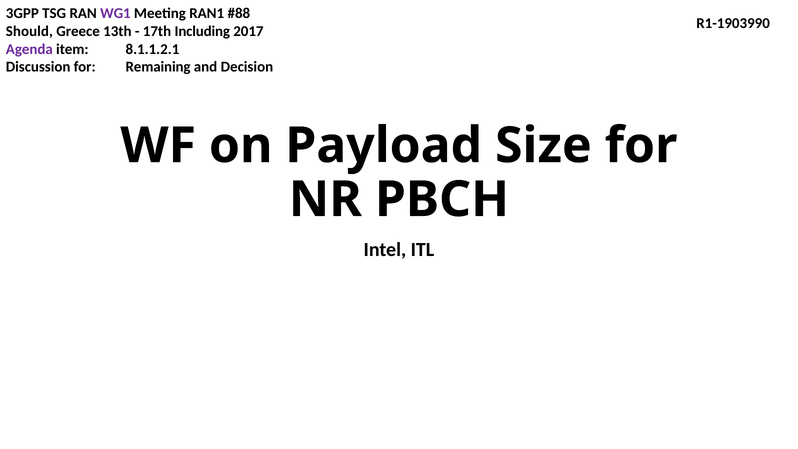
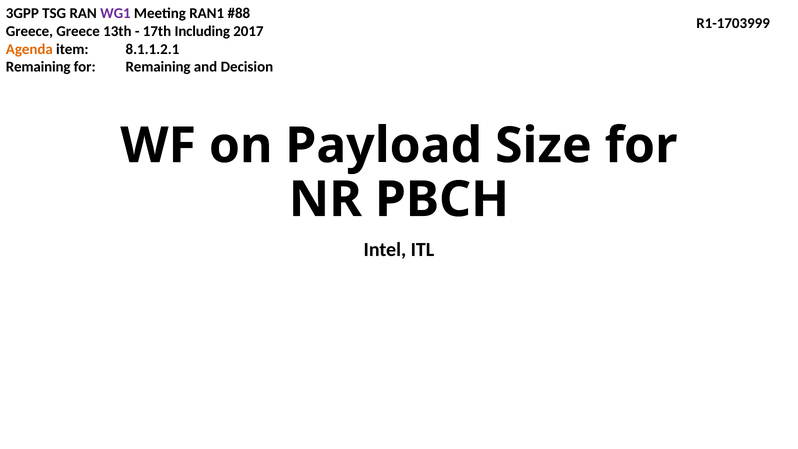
R1-1903990: R1-1903990 -> R1-1703999 (733, 24)
Should: Should -> Greece (29, 31)
Agenda colour: purple -> orange (29, 49)
Discussion: Discussion -> Remaining (38, 67)
